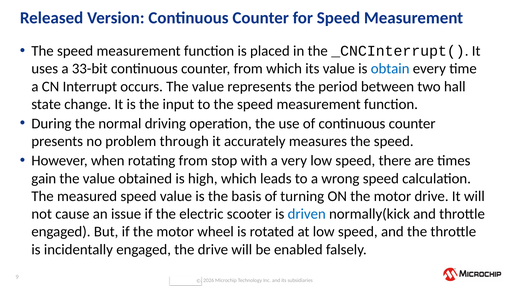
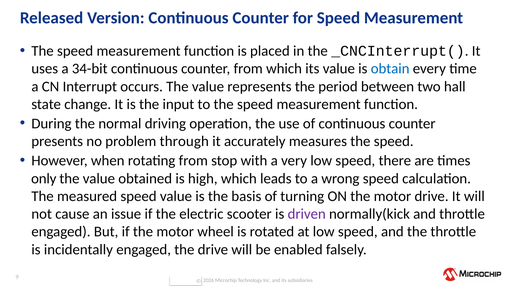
33-bit: 33-bit -> 34-bit (90, 69)
gain: gain -> only (44, 179)
driven colour: blue -> purple (307, 214)
